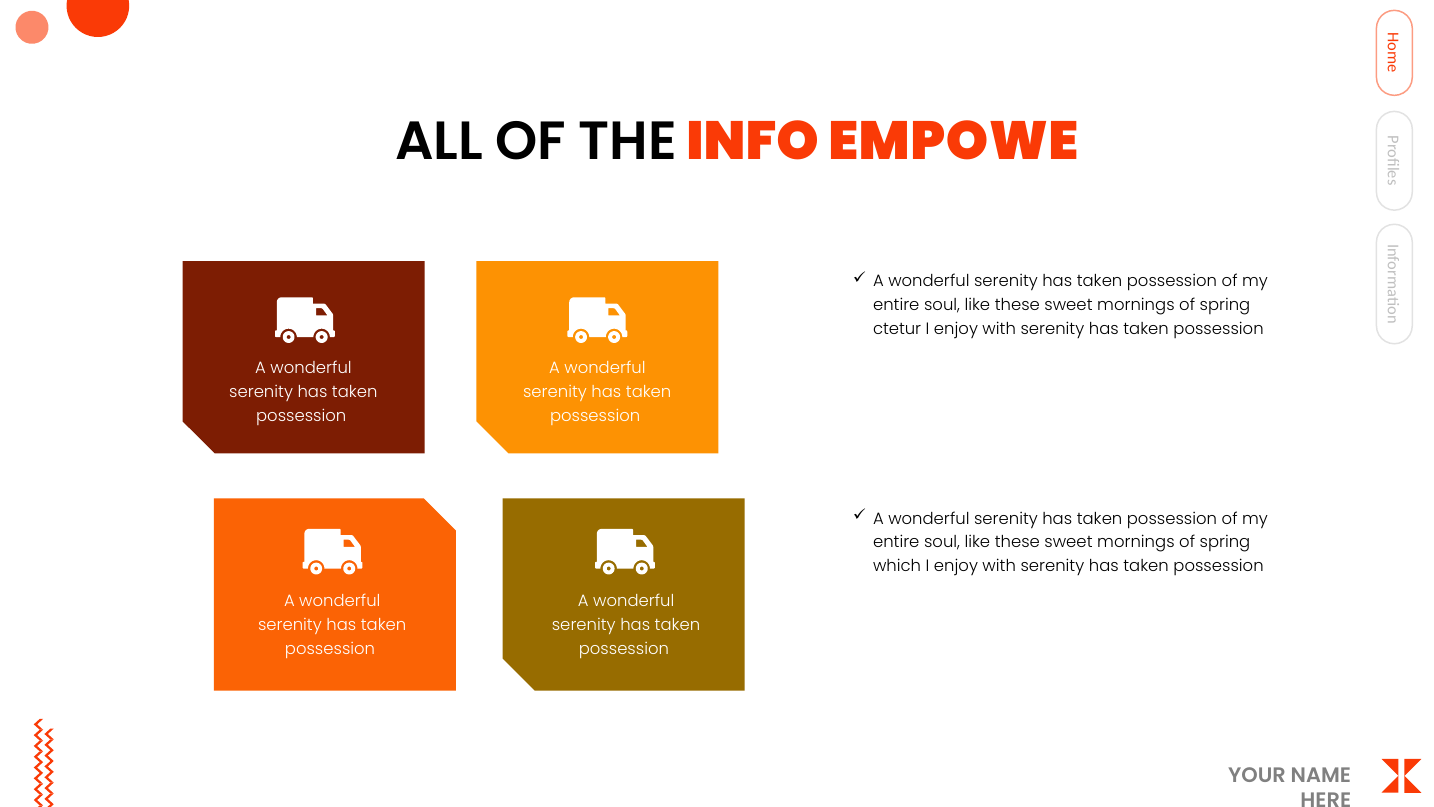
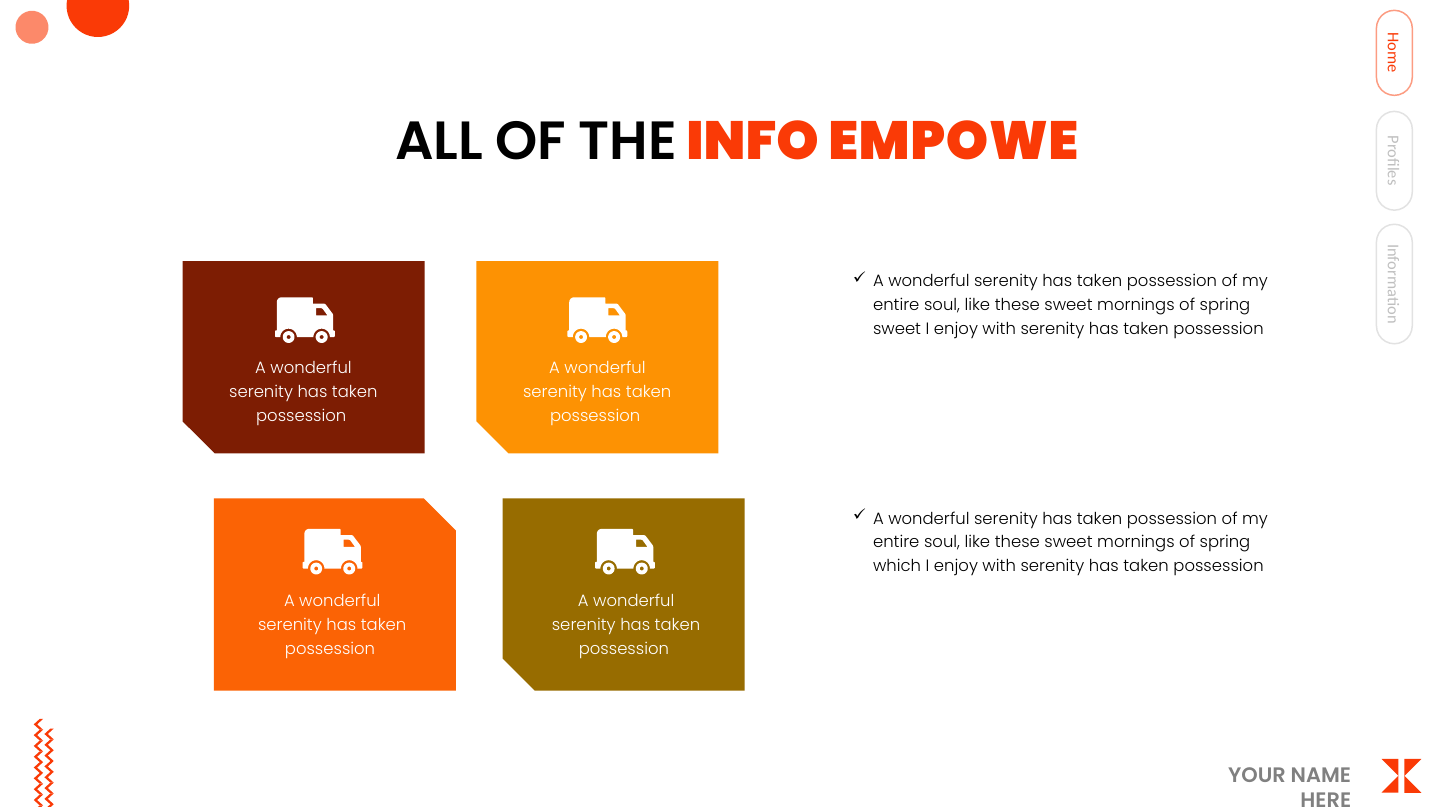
ctetur: ctetur -> sweet (897, 329)
